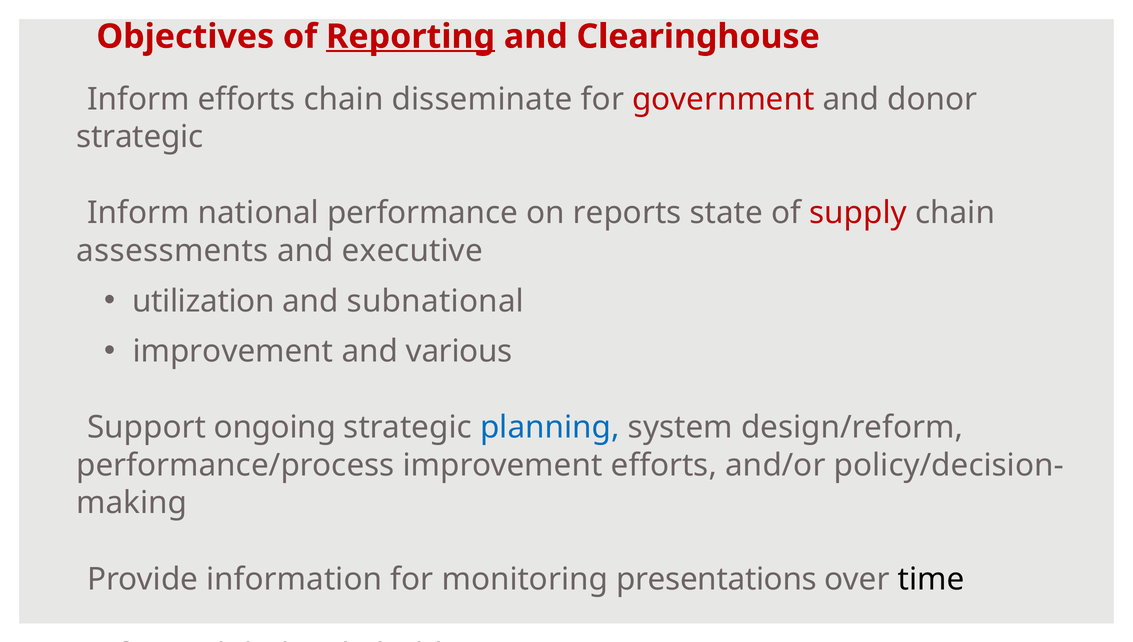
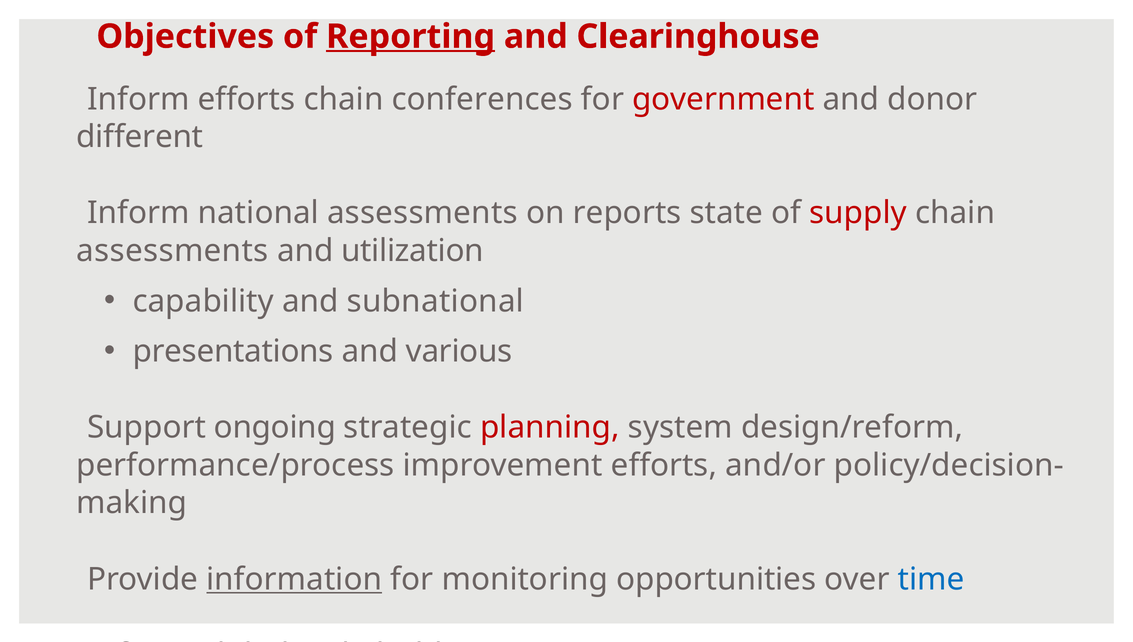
disseminate: disseminate -> conferences (482, 99)
strategic: strategic -> different (140, 137)
national performance: performance -> assessments (422, 213)
executive: executive -> utilization (413, 251)
utilization: utilization -> capability (203, 301)
improvement: improvement -> presentations (233, 352)
planning colour: blue -> red (550, 428)
information underline: none -> present (294, 580)
presentations: presentations -> opportunities (716, 580)
time colour: black -> blue (931, 580)
